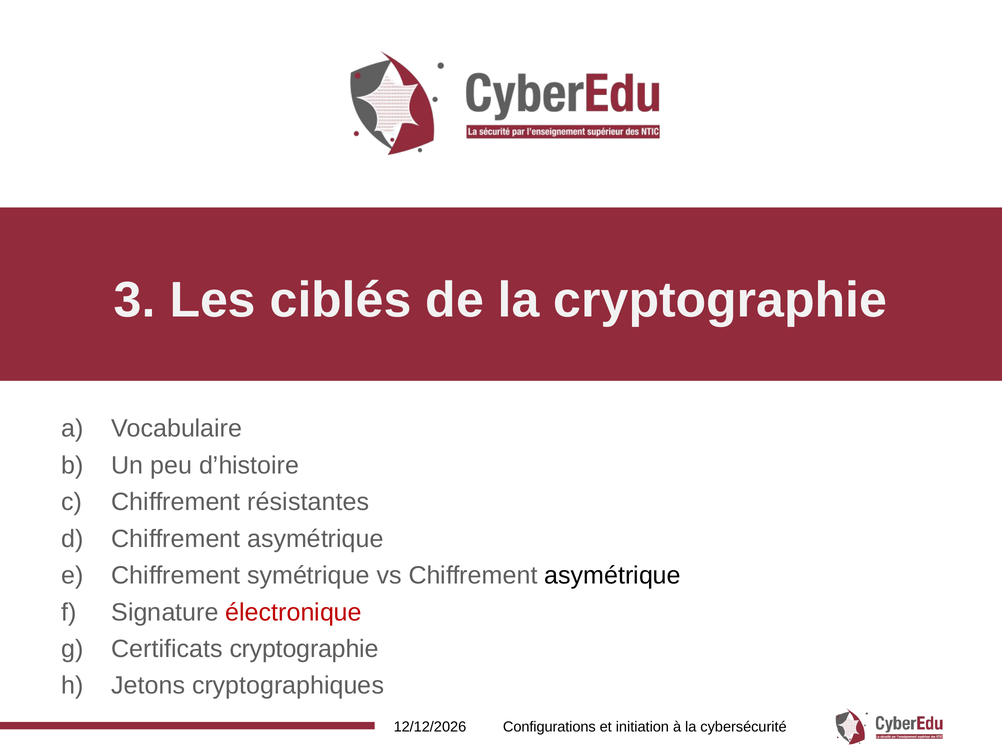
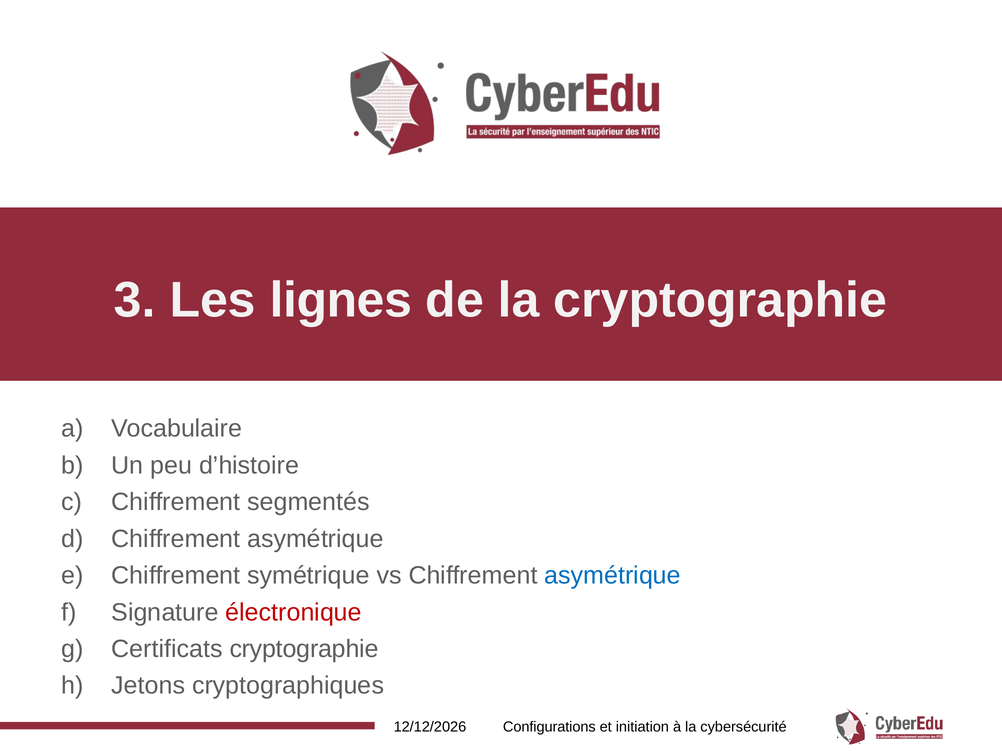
ciblés: ciblés -> lignes (341, 300)
résistantes: résistantes -> segmentés (308, 502)
asymétrique colour: black -> blue (613, 576)
